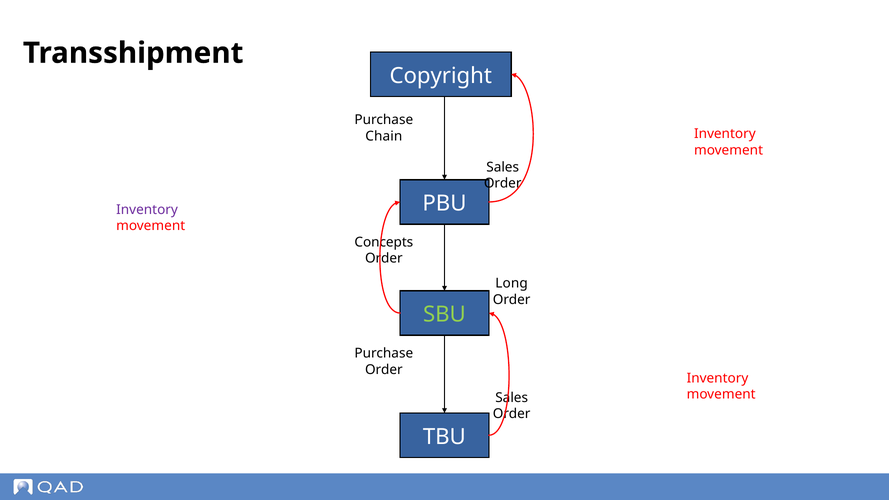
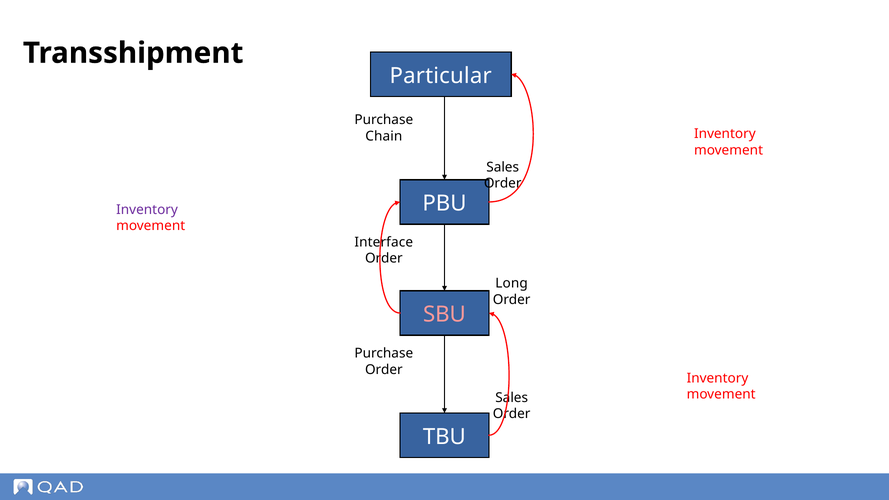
Copyright: Copyright -> Particular (441, 76)
Concepts: Concepts -> Interface (384, 242)
SBU colour: light green -> pink (444, 315)
